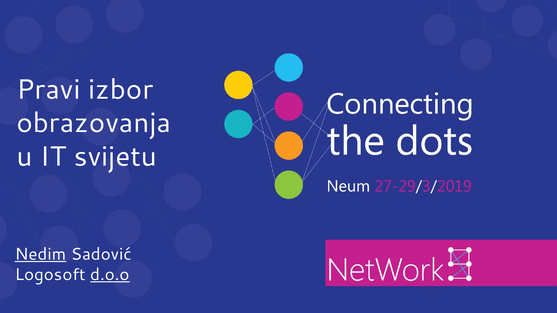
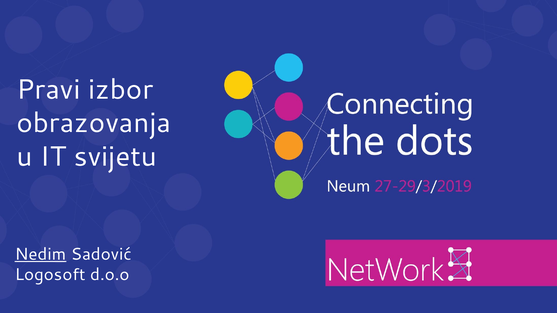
d.o.o underline: present -> none (110, 275)
